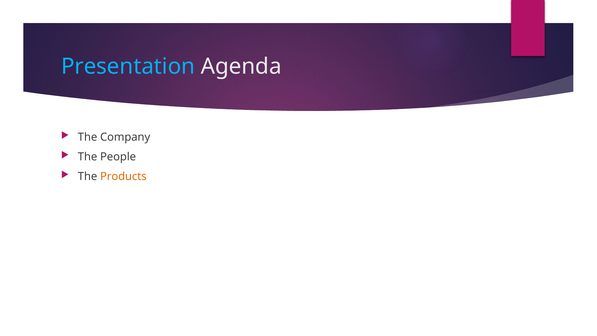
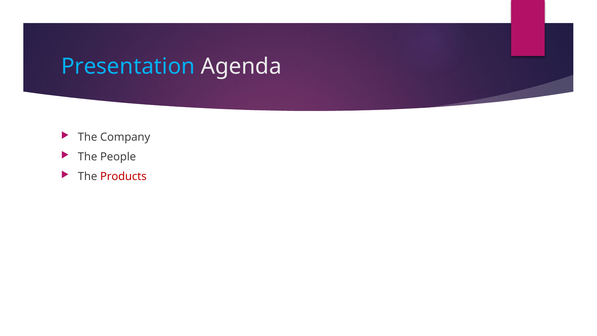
Products colour: orange -> red (123, 177)
